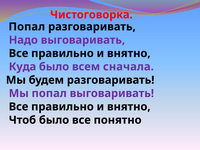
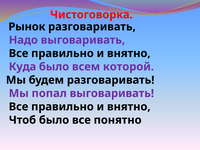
Попал: Попал -> Рынок (27, 27)
сначала: сначала -> которой (128, 67)
